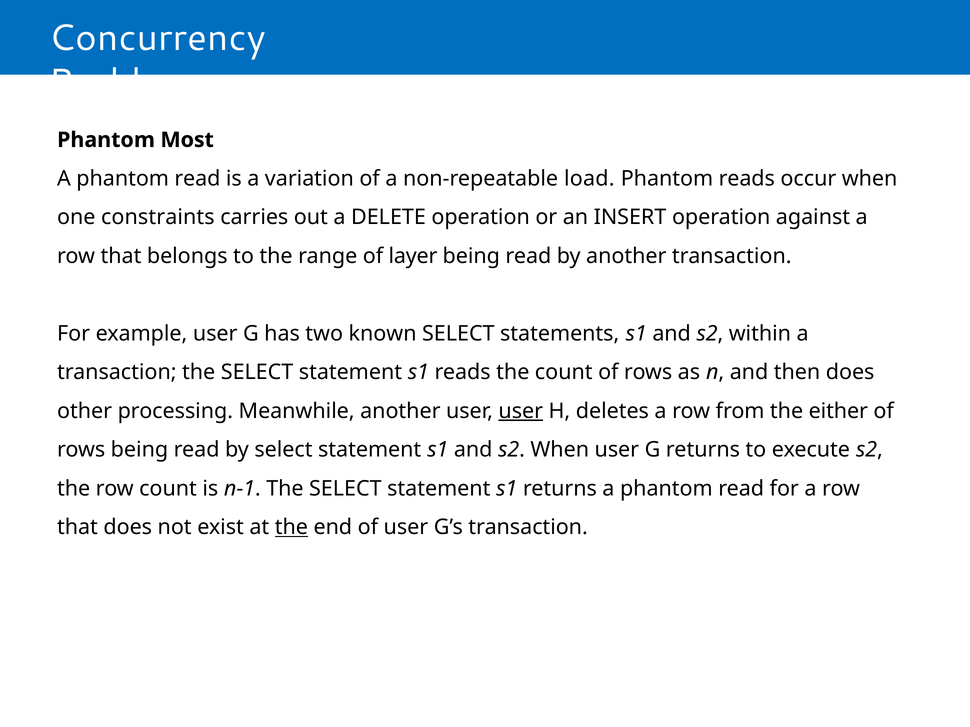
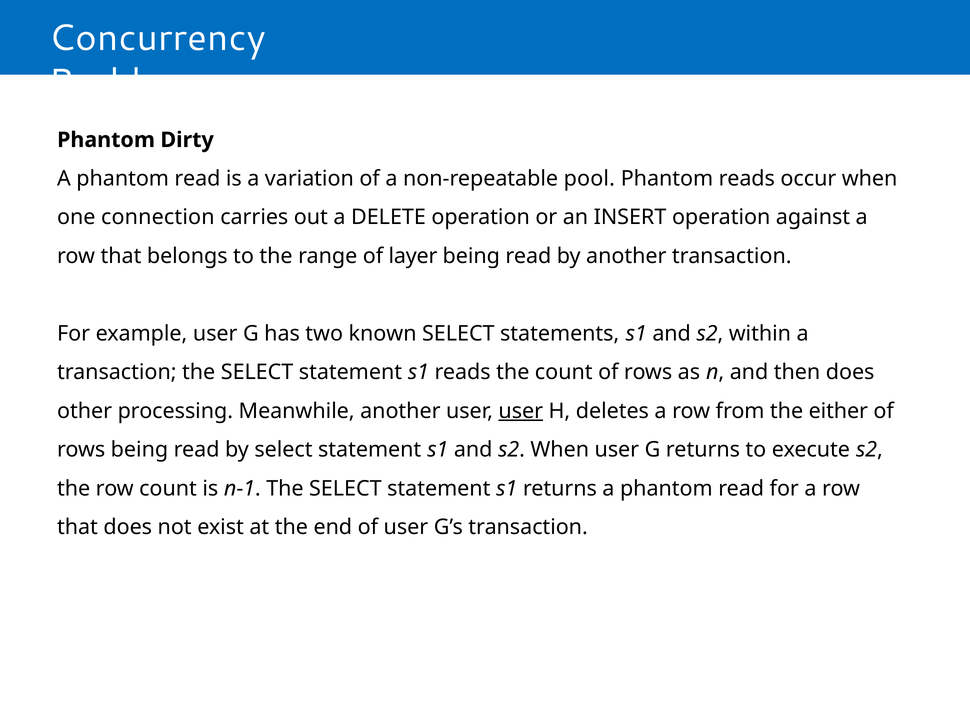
Most: Most -> Dirty (187, 140)
load: load -> pool (589, 179)
constraints: constraints -> connection (158, 218)
the underline: present -> none (291, 528)
